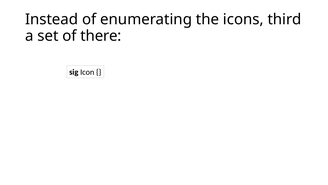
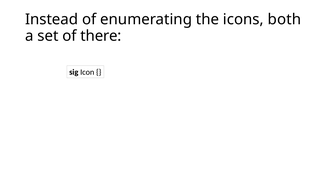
third: third -> both (284, 19)
